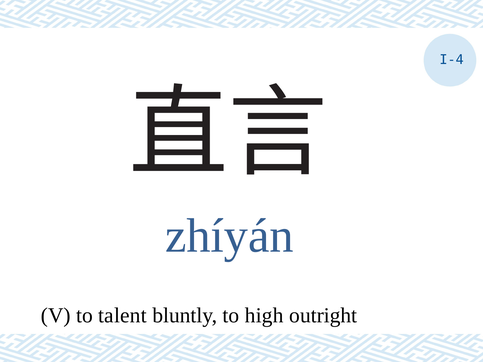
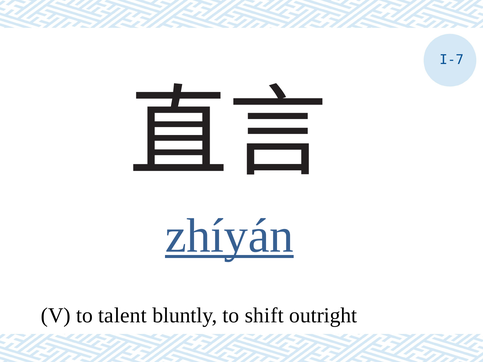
I-4: I-4 -> I-7 (452, 60)
zhíyán underline: none -> present (229, 236)
high: high -> shift (264, 316)
